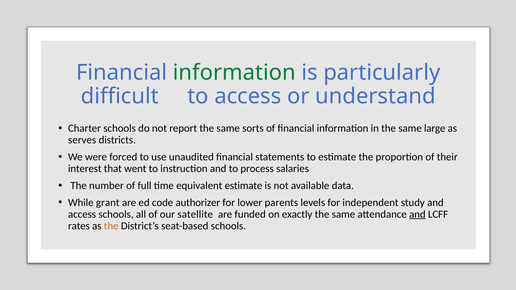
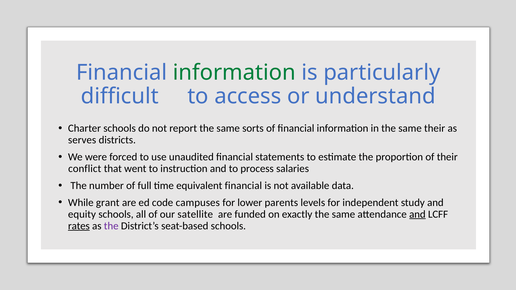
same large: large -> their (435, 128)
interest: interest -> conflict (85, 169)
equivalent estimate: estimate -> financial (243, 186)
authorizer: authorizer -> campuses (198, 203)
access: access -> equity (82, 214)
rates underline: none -> present (79, 226)
the colour: orange -> purple (111, 226)
